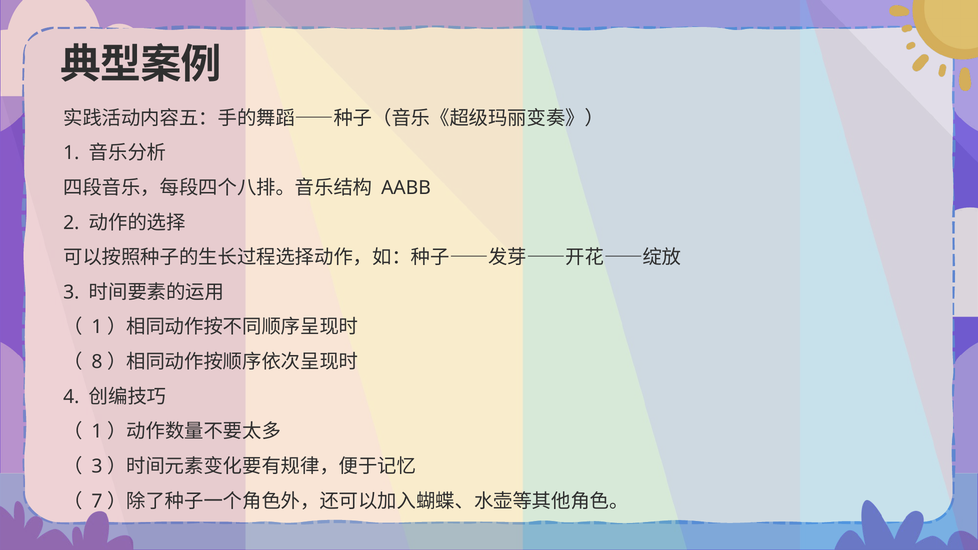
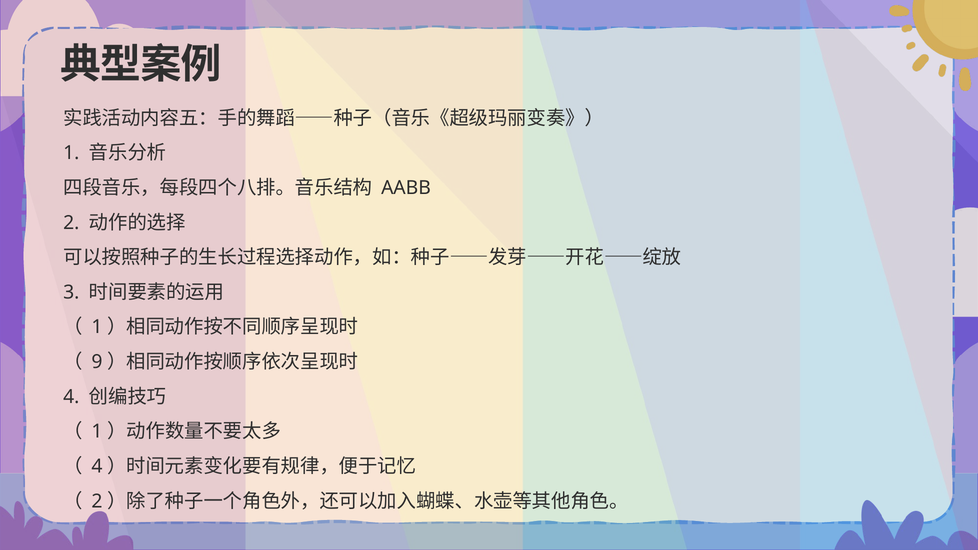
8: 8 -> 9 (97, 362)
3: 3 -> 4 (97, 466)
7: 7 -> 2 (97, 501)
